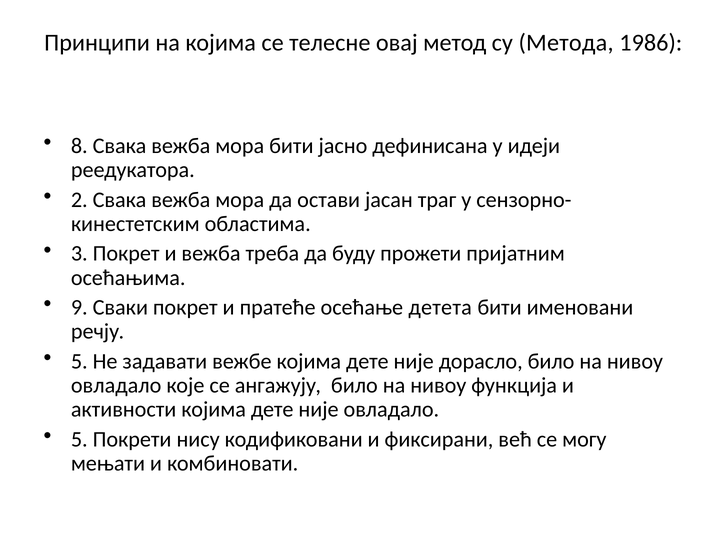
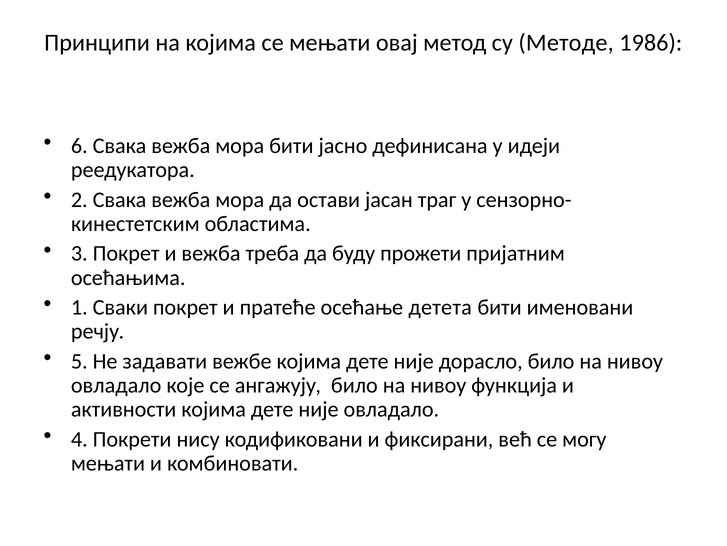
се телесне: телесне -> мењати (330, 43)
Метода: Метода -> Методе (566, 43)
8: 8 -> 6 (79, 146)
9: 9 -> 1 (79, 307)
5: 5 -> 4 (79, 439)
